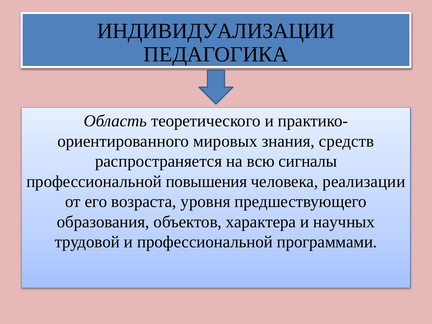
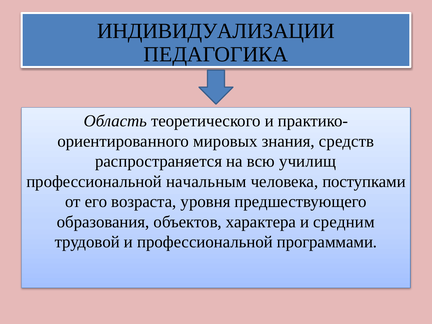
сигналы: сигналы -> училищ (308, 161)
повышения: повышения -> начальным (206, 182)
реализации: реализации -> поступками (364, 182)
научных: научных -> средним (344, 222)
